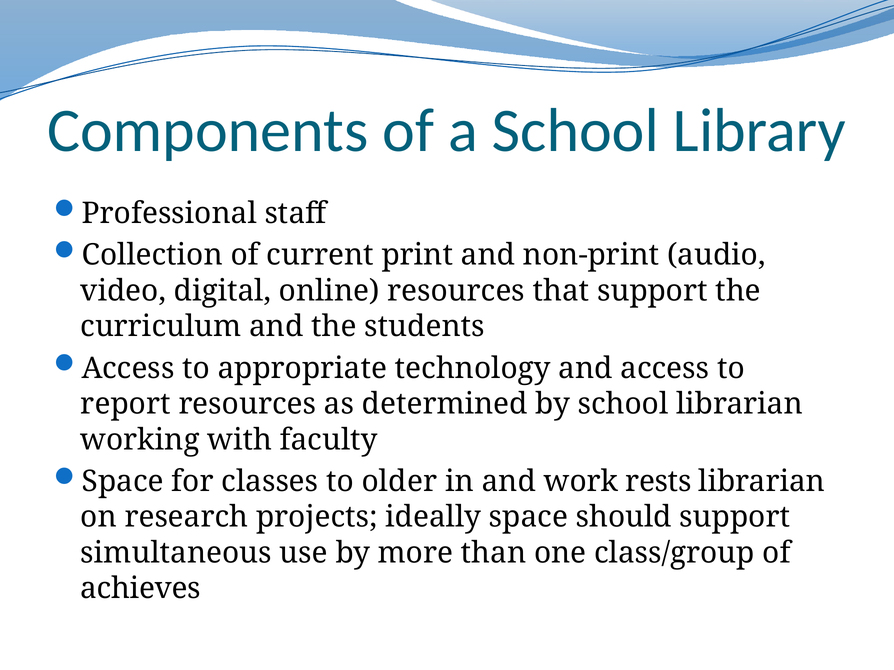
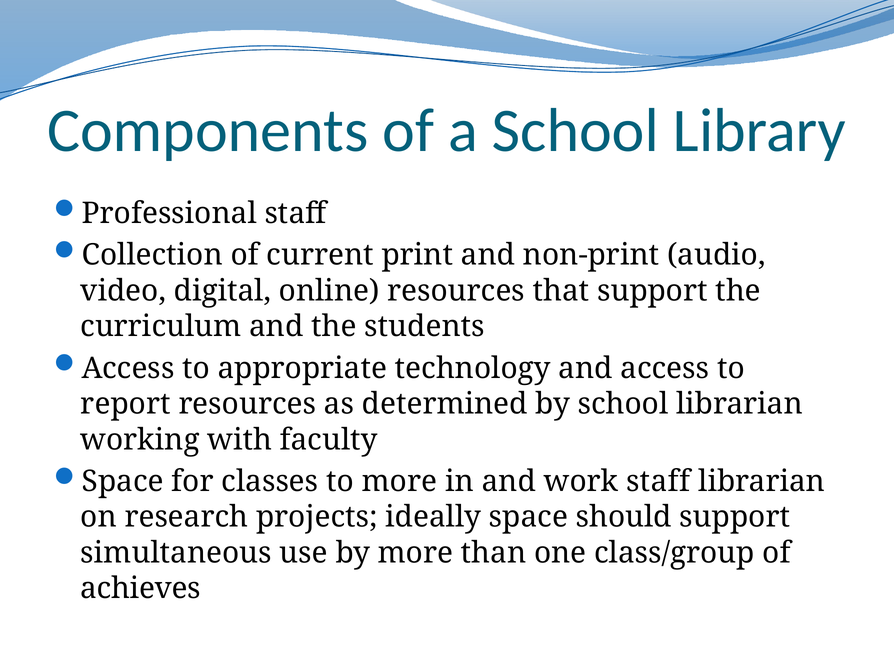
to older: older -> more (399, 482)
work rests: rests -> staff (658, 482)
